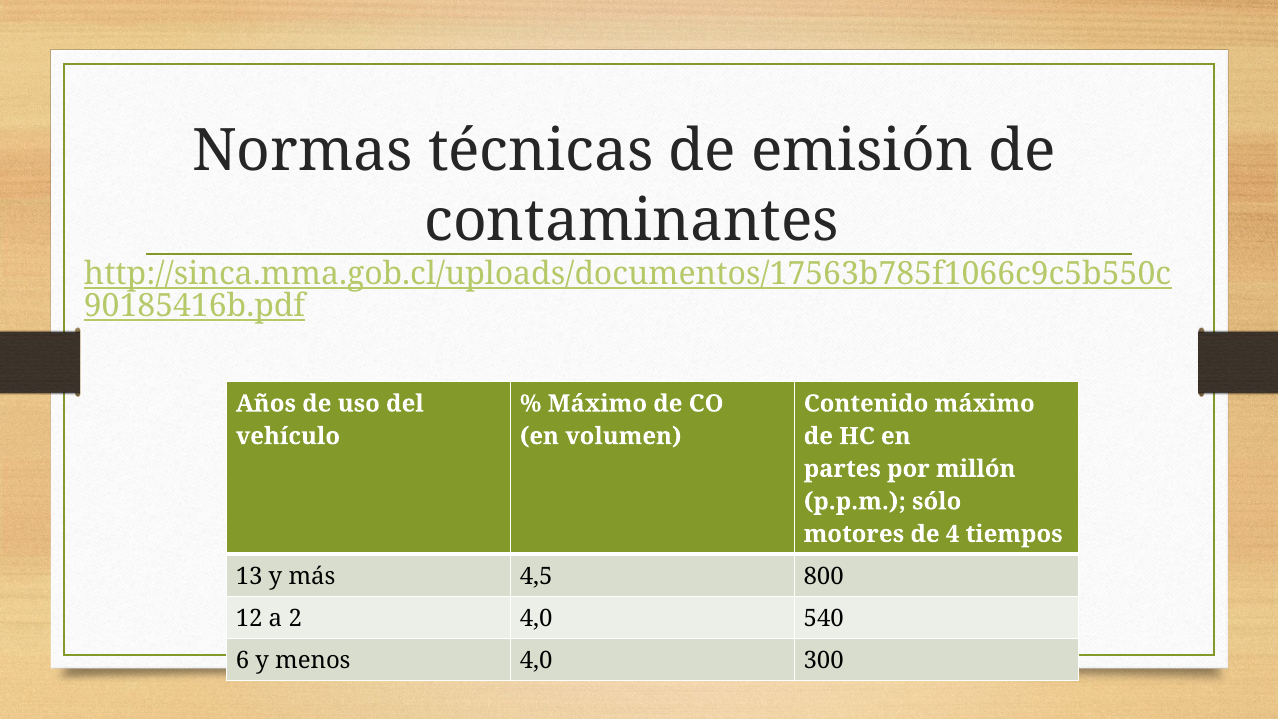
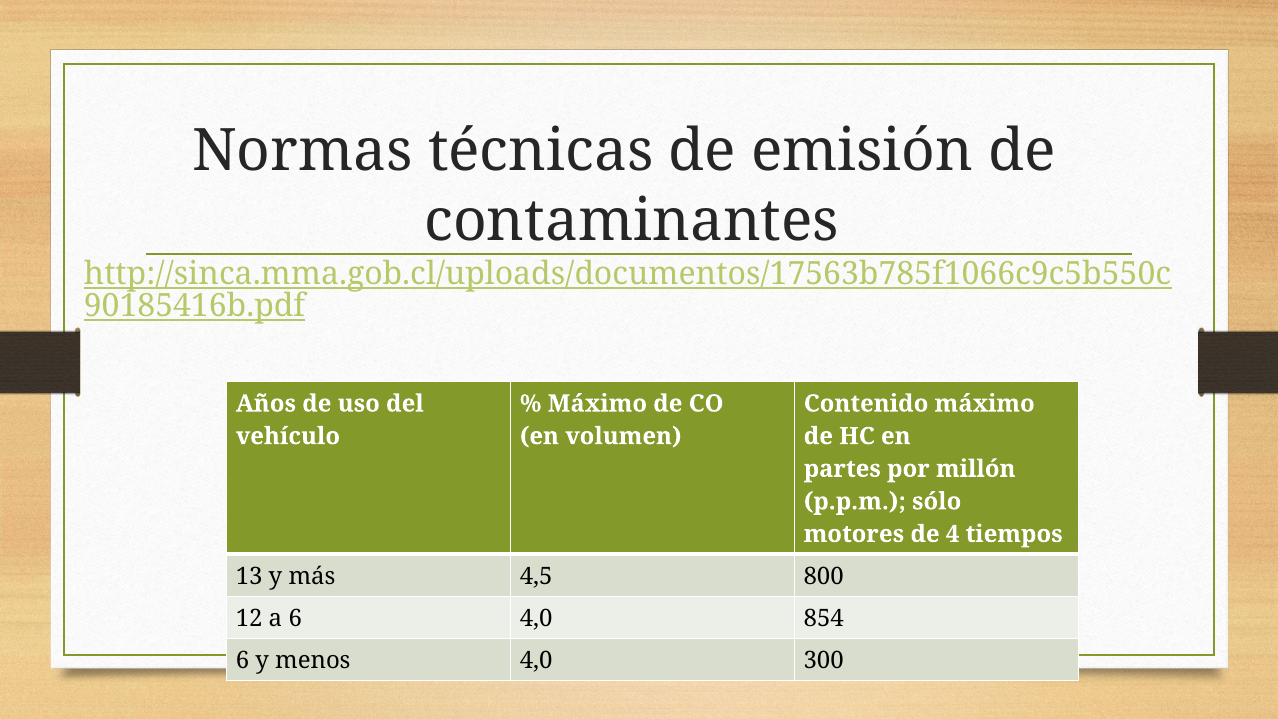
a 2: 2 -> 6 (295, 618)
540: 540 -> 854 (824, 618)
